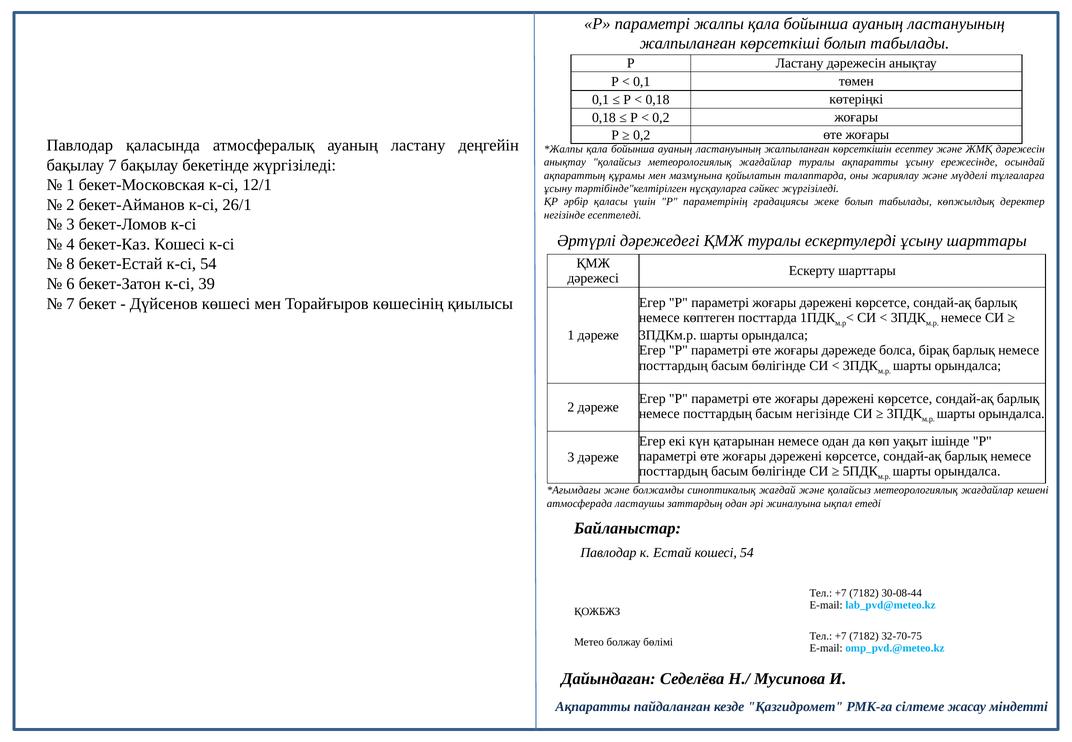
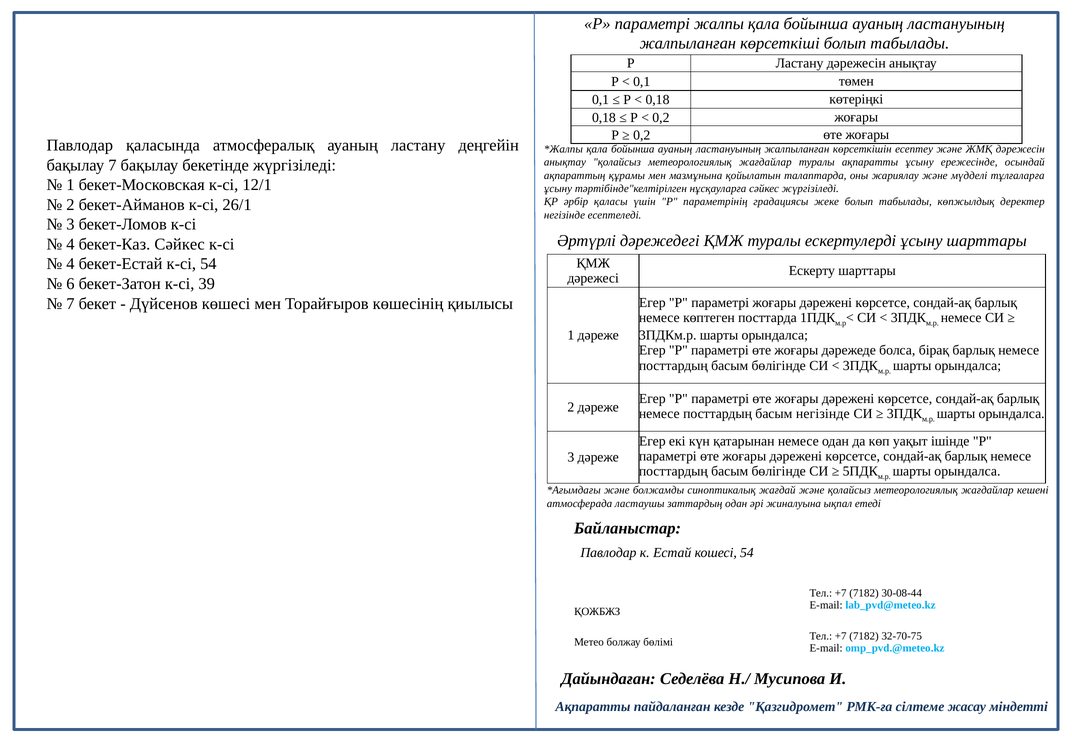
бекет-Каз Кошесi: Кошесi -> Сәйкес (180, 244)
8: 8 -> 4 (70, 264)
